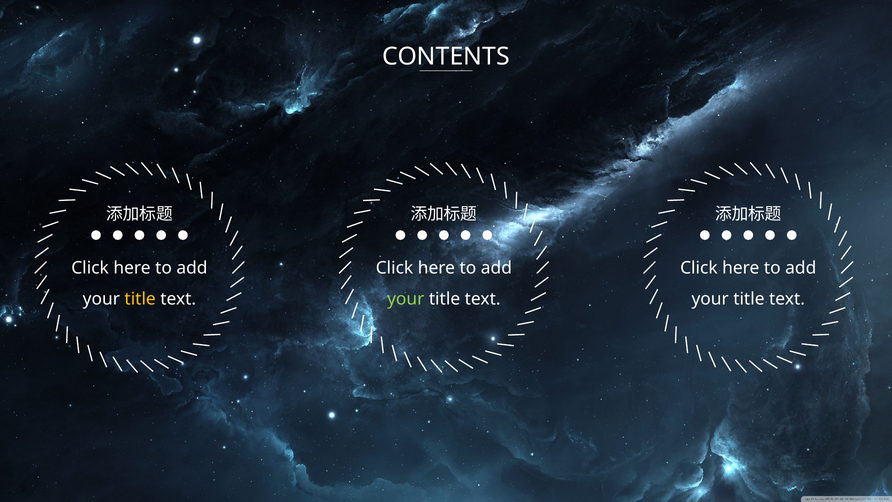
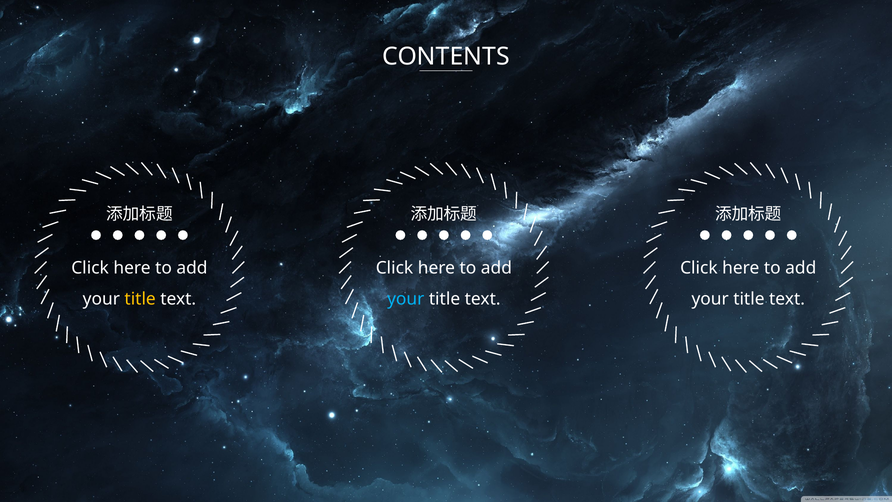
your colour: light green -> light blue (406, 299)
